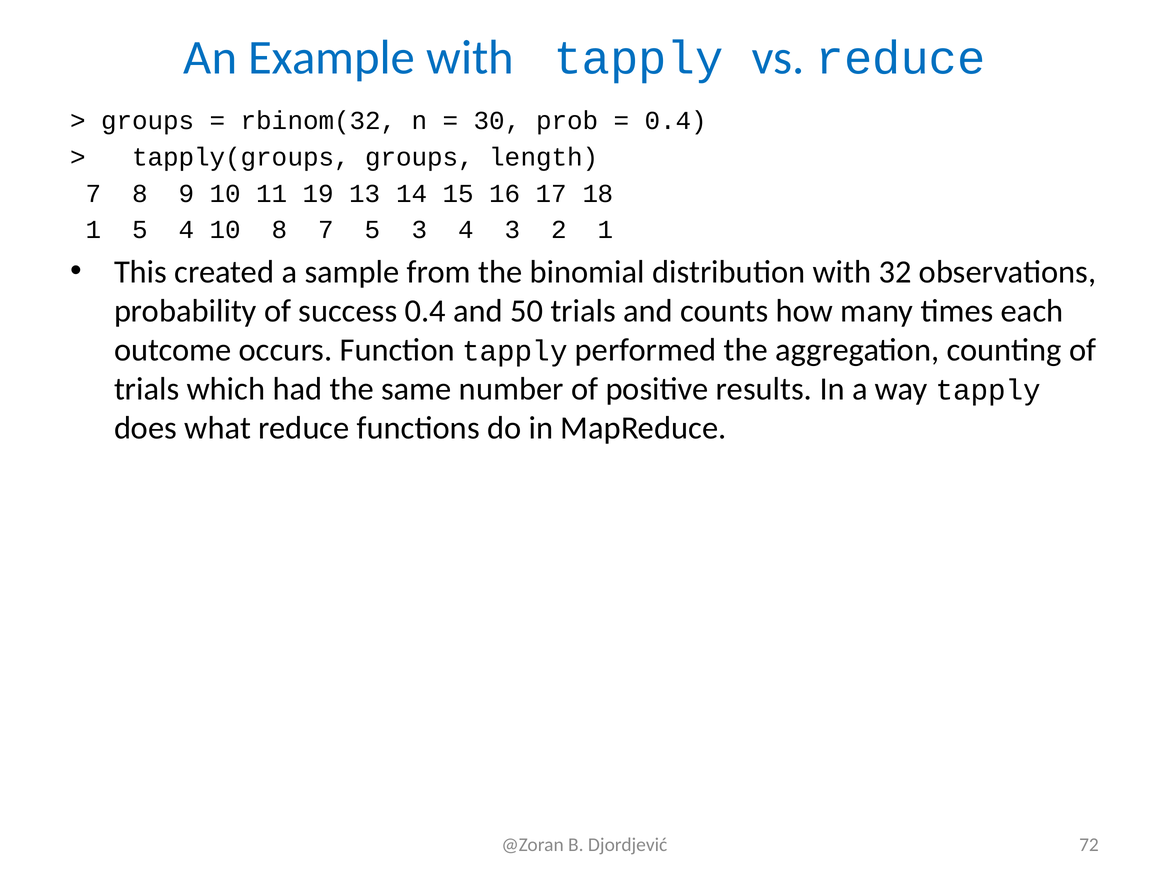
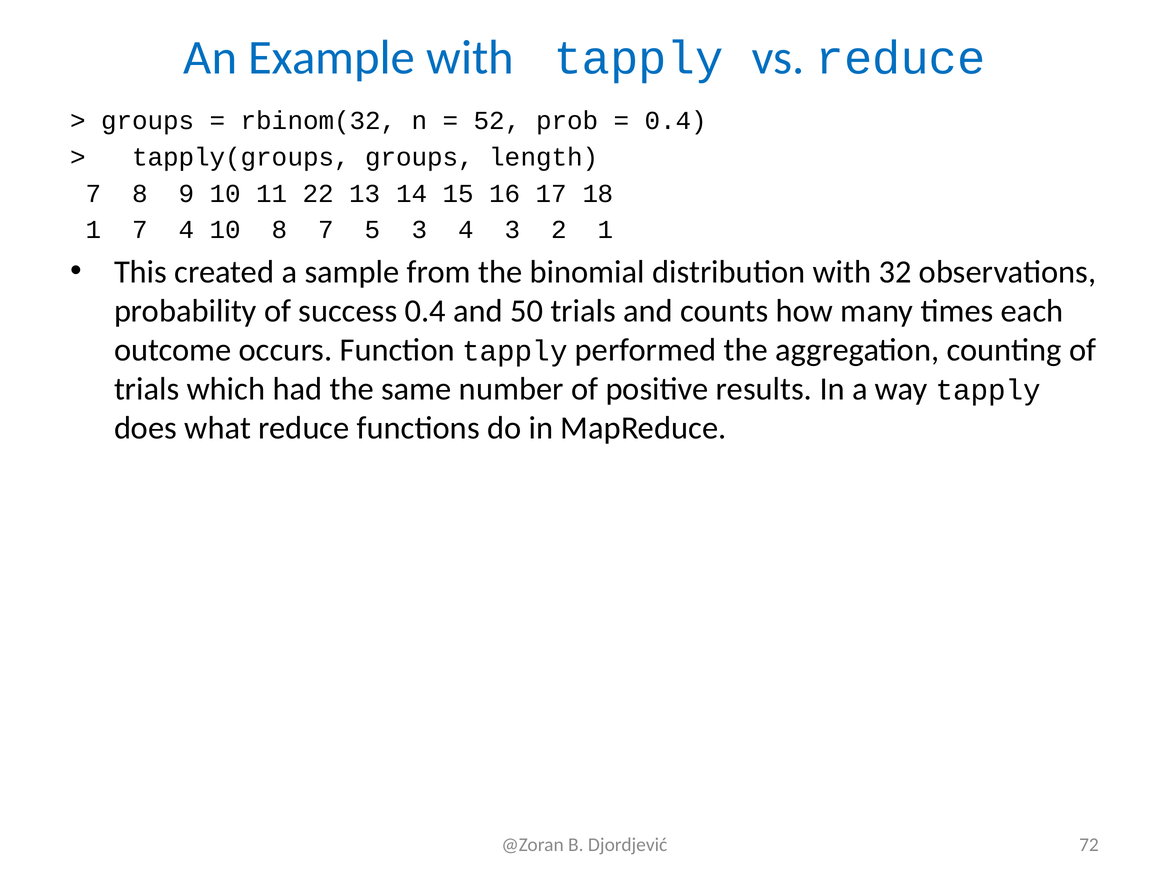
30: 30 -> 52 (497, 121)
19: 19 -> 22 (318, 193)
1 5: 5 -> 7 (140, 230)
